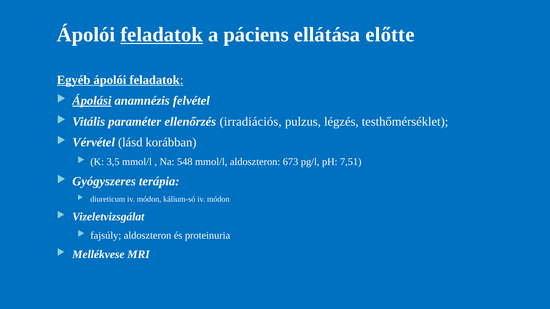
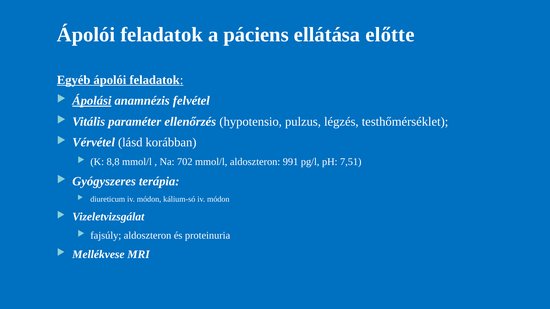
feladatok underline: present -> none (162, 35)
irradiációs: irradiációs -> hypotensio (251, 122)
3,5: 3,5 -> 8,8 (113, 162)
548: 548 -> 702 (185, 162)
673: 673 -> 991 (291, 162)
